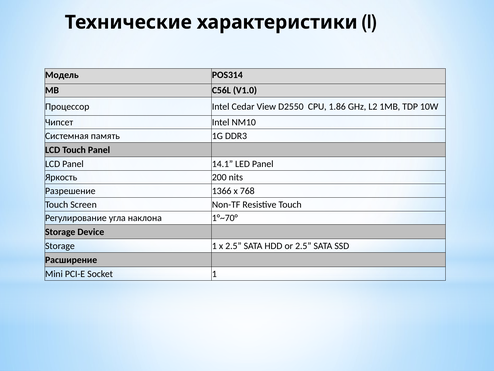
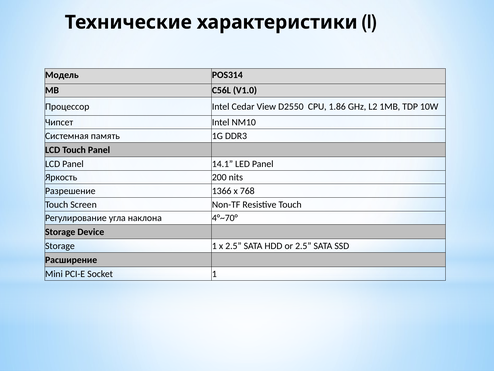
1°~70°: 1°~70° -> 4°~70° (225, 218)
